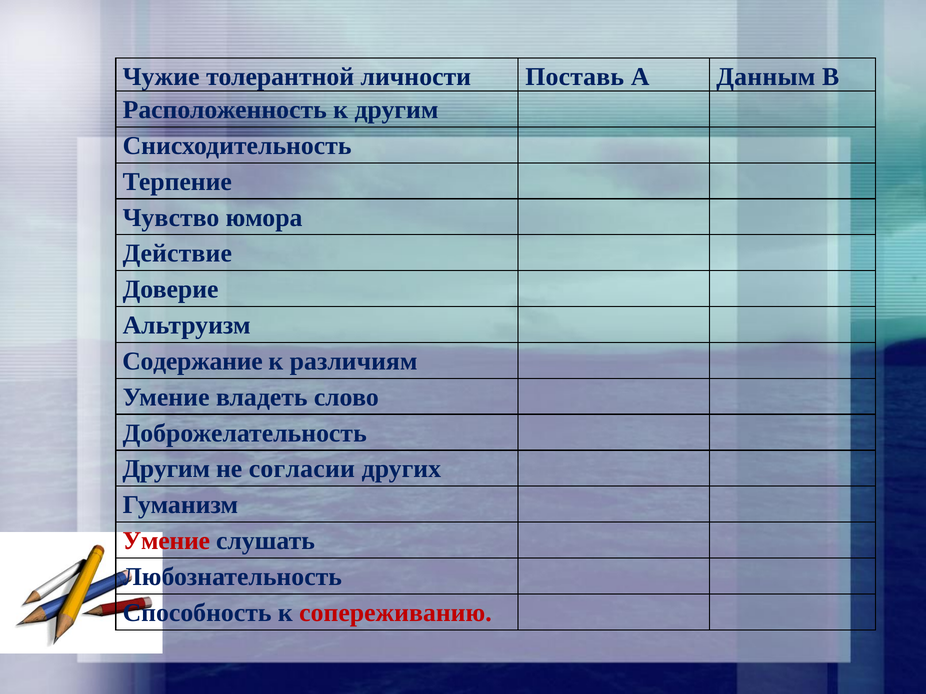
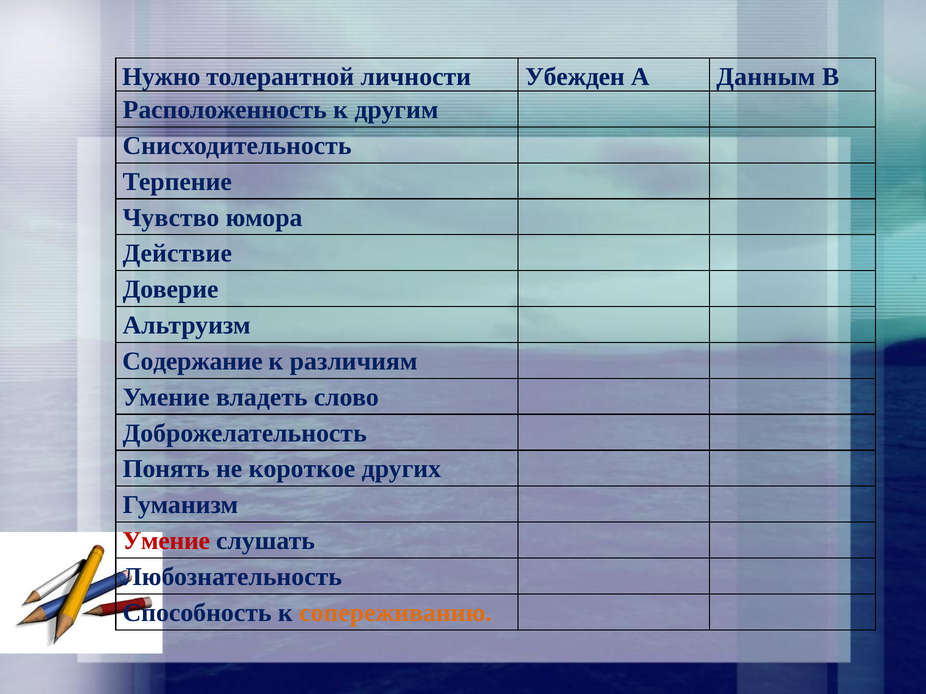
Чужие: Чужие -> Нужно (161, 77)
Поставь: Поставь -> Убежден (575, 77)
Другим: Другим -> Понять (166, 469)
согласии: согласии -> короткое (302, 469)
сопереживанию colour: red -> orange (395, 613)
